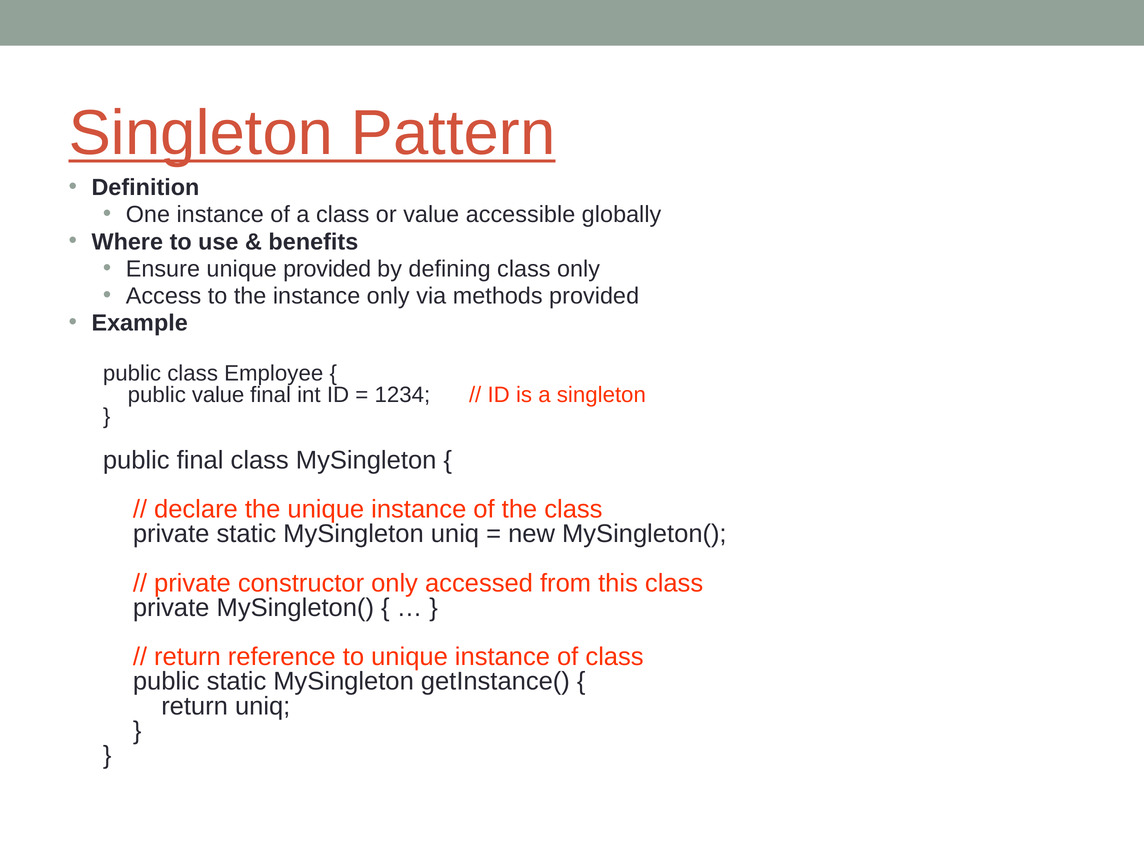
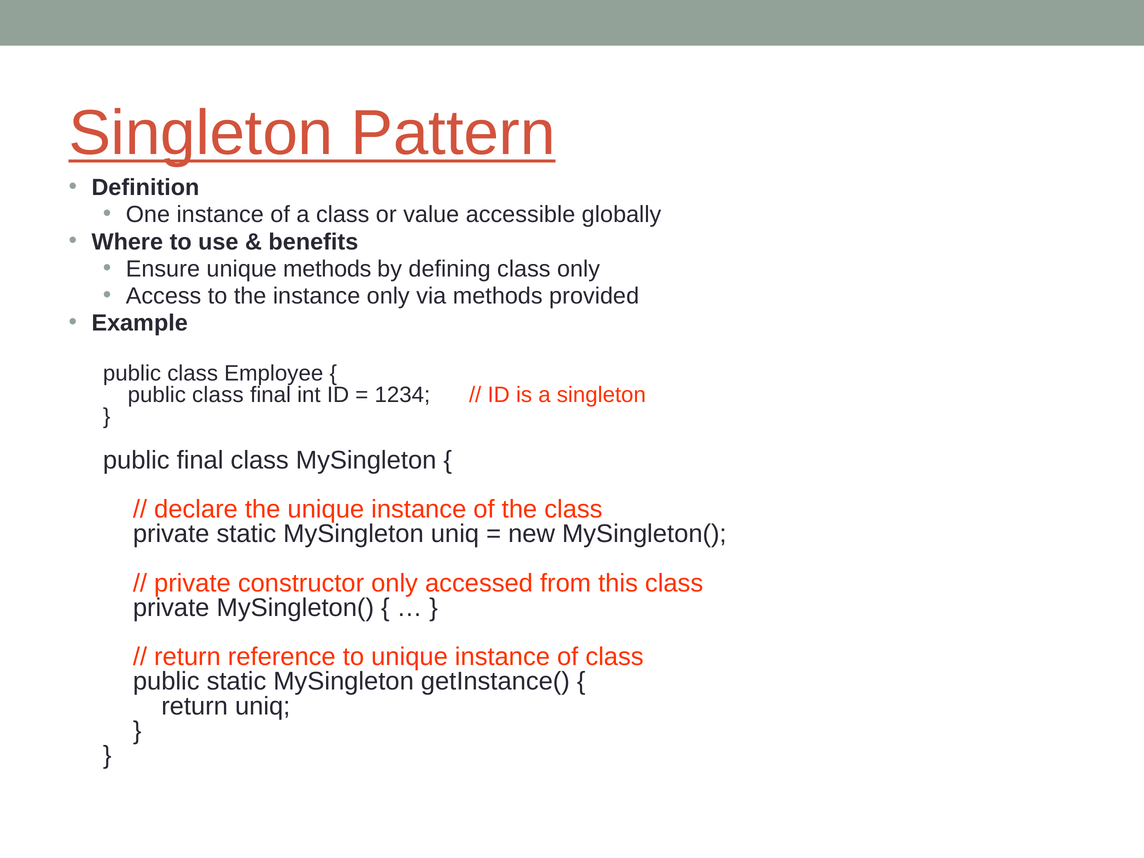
unique provided: provided -> methods (327, 269)
value: value -> class (218, 395)
